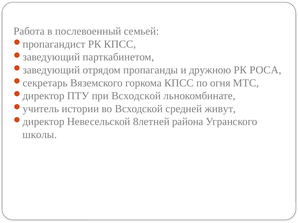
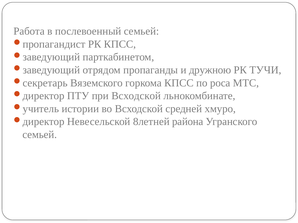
РОСА: РОСА -> ТУЧИ (266, 70)
огня: огня -> роса (220, 83)
живут: живут -> хмуро (220, 109)
школы: школы -> семьей (40, 135)
